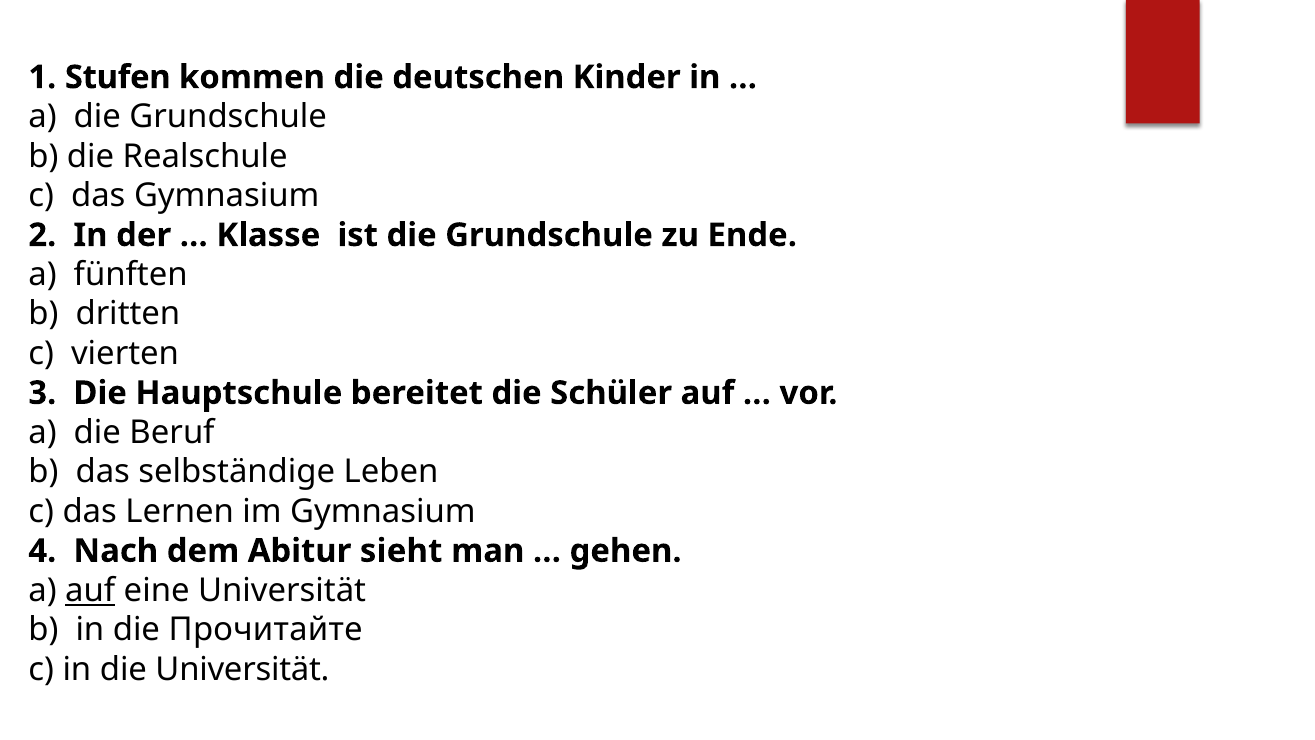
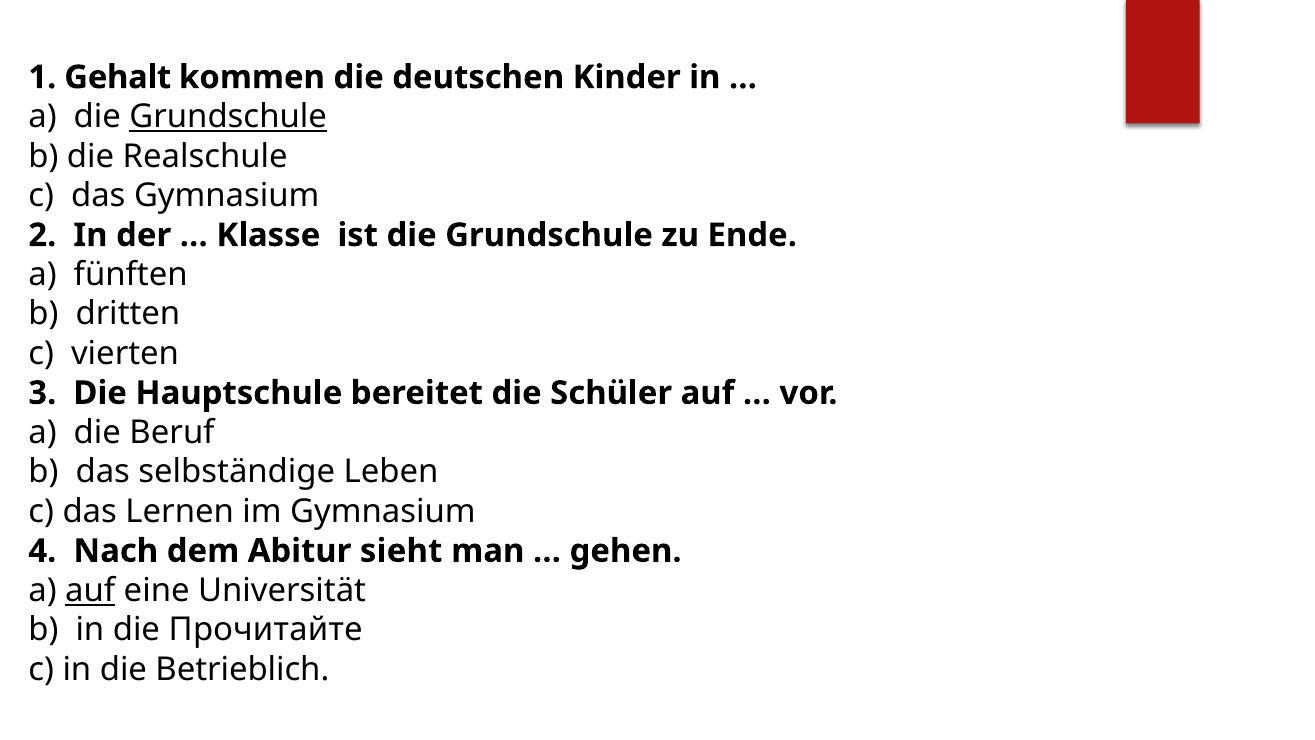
Stufen: Stufen -> Gehalt (118, 77)
Grundschule underline: none -> present (228, 117)
die Universität: Universität -> Betrieblich (242, 669)
